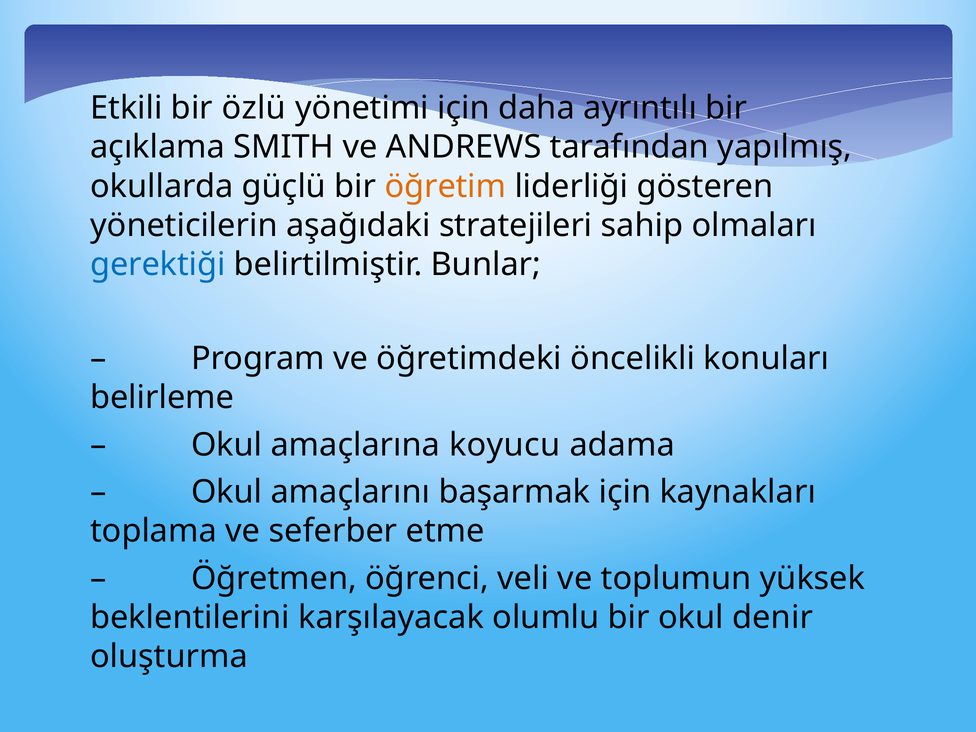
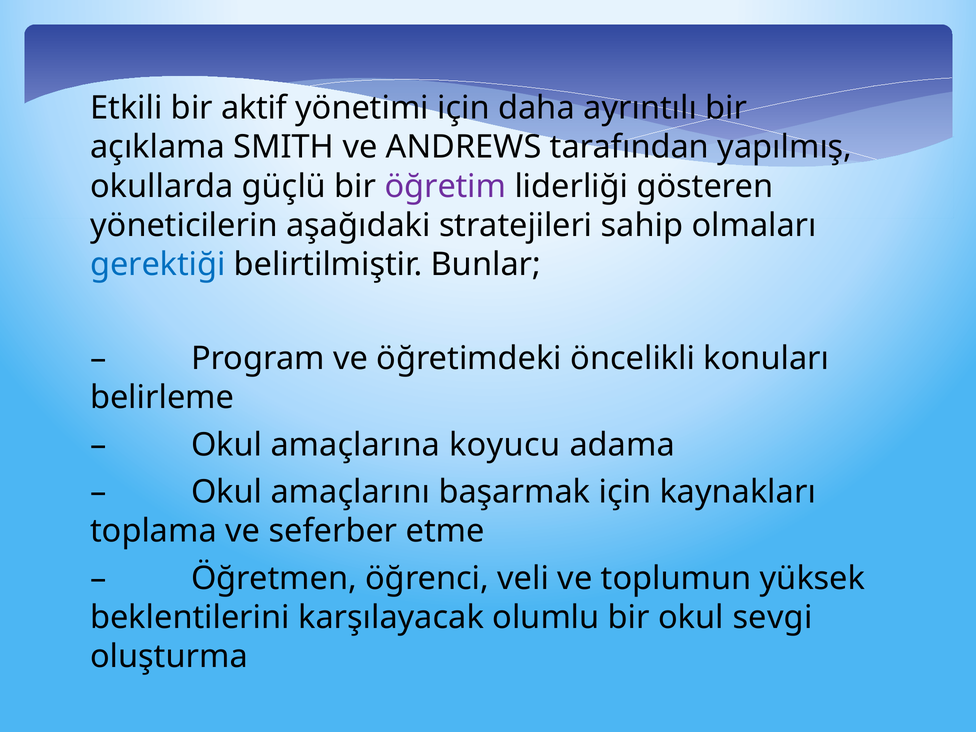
özlü: özlü -> aktif (254, 108)
öğretim colour: orange -> purple (445, 186)
denir: denir -> sevgi (773, 617)
